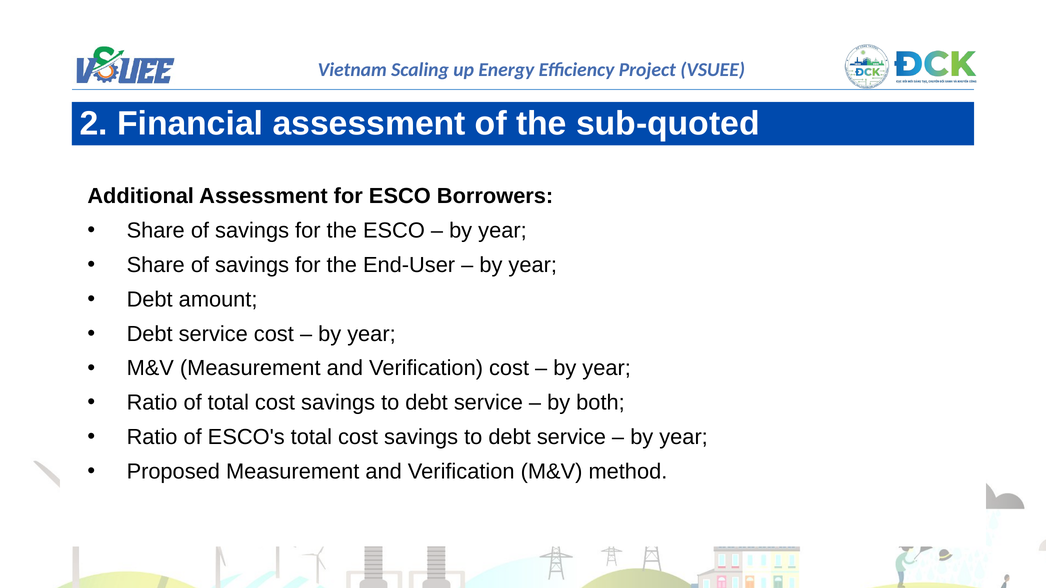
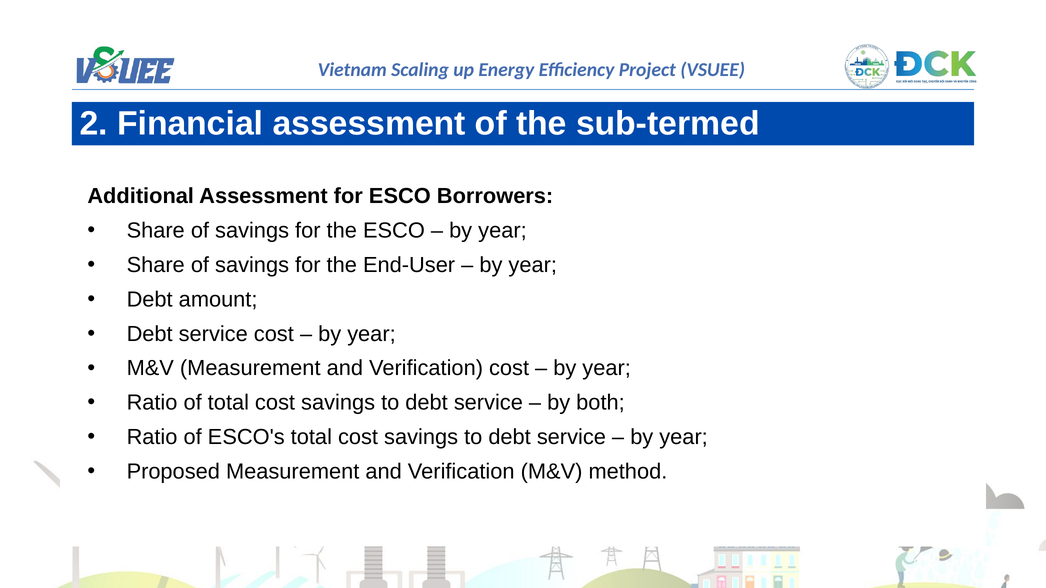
sub-quoted: sub-quoted -> sub-termed (668, 124)
